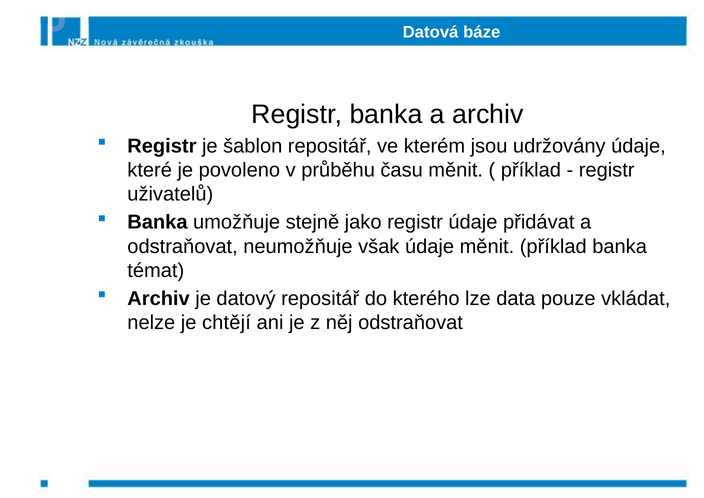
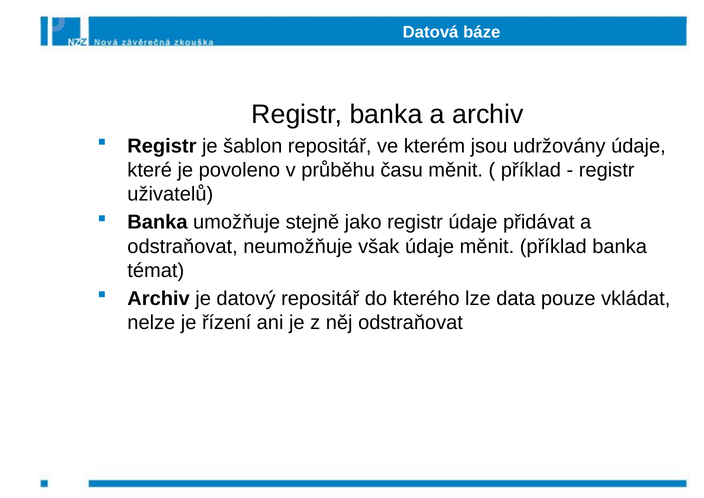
chtějí: chtějí -> řízení (227, 323)
